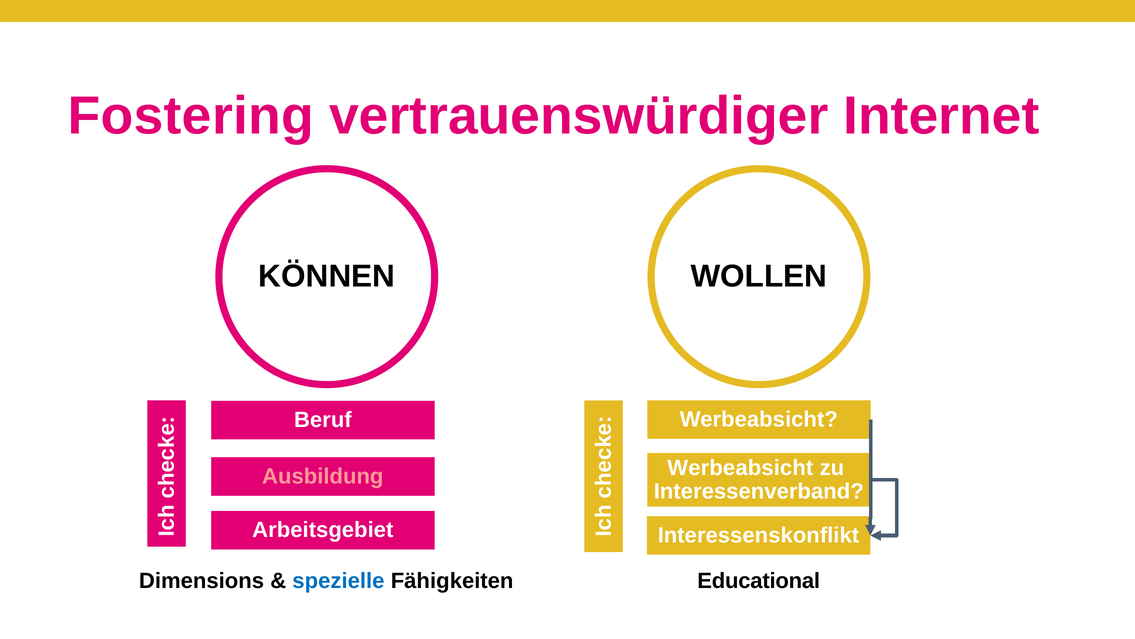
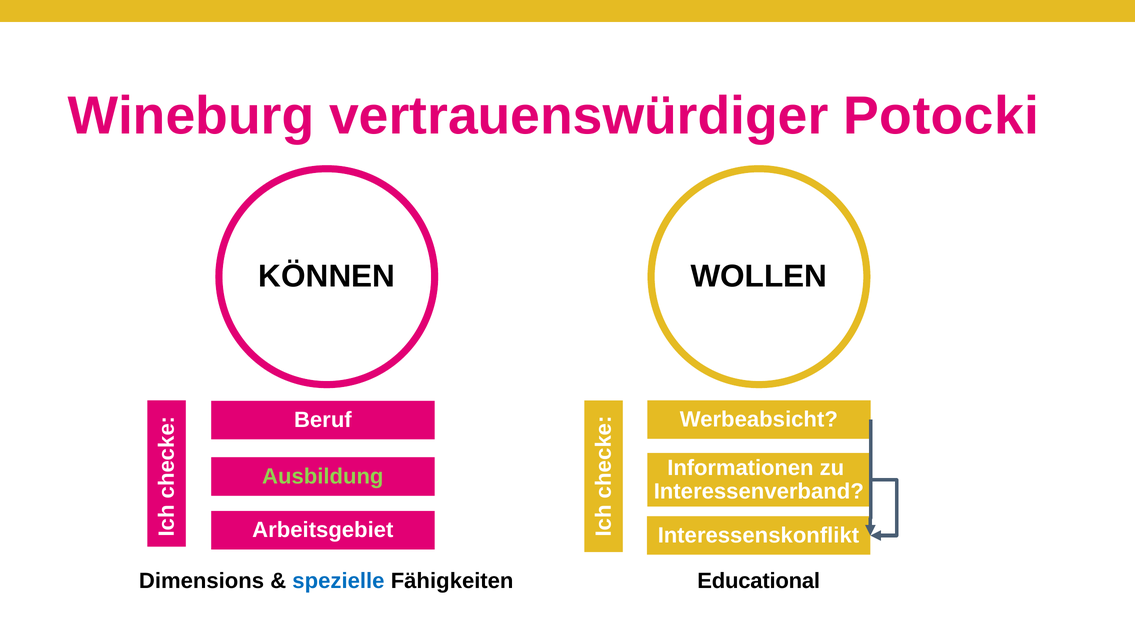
Fostering: Fostering -> Wineburg (191, 116)
Internet: Internet -> Potocki (941, 116)
Werbeabsicht: Werbeabsicht -> Informationen (740, 467)
Ausbildung colour: pink -> light green (323, 476)
